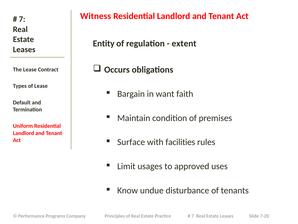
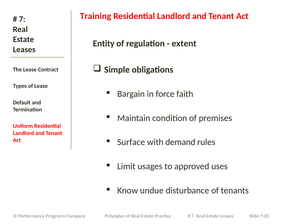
Witness: Witness -> Training (96, 16)
Occurs: Occurs -> Simple (117, 69)
want: want -> force (165, 94)
facilities: facilities -> demand (180, 142)
